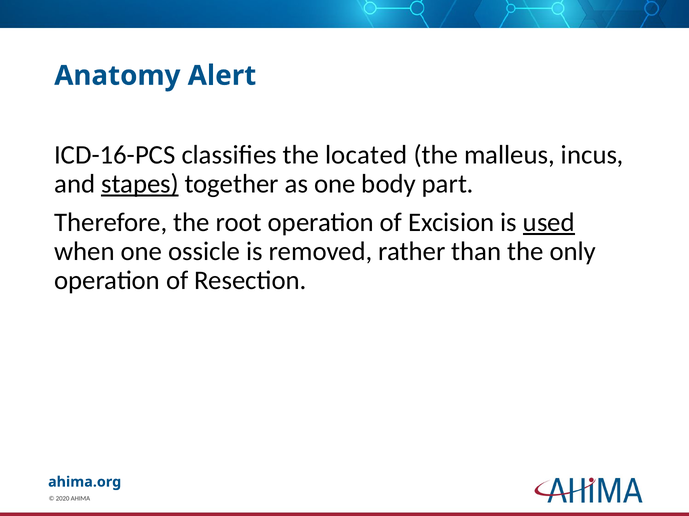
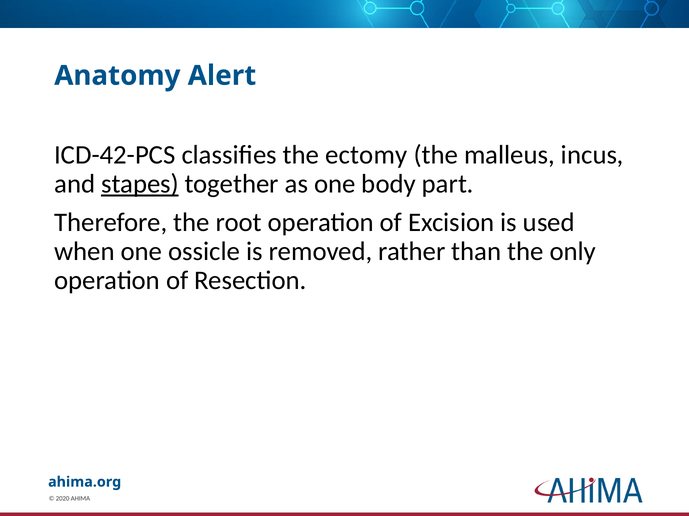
ICD-16-PCS: ICD-16-PCS -> ICD-42-PCS (115, 155)
located: located -> ectomy (366, 155)
used underline: present -> none (549, 223)
